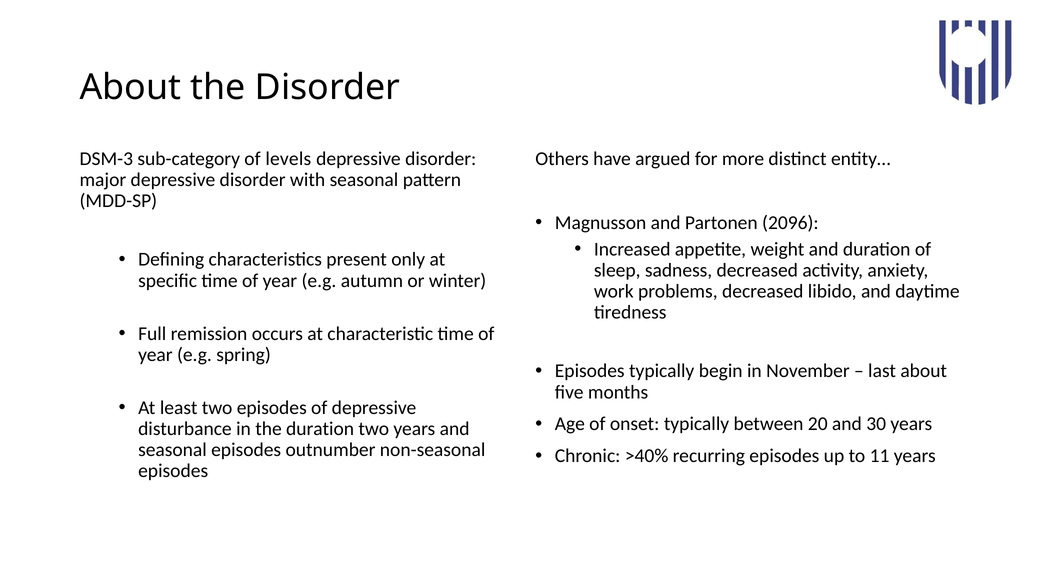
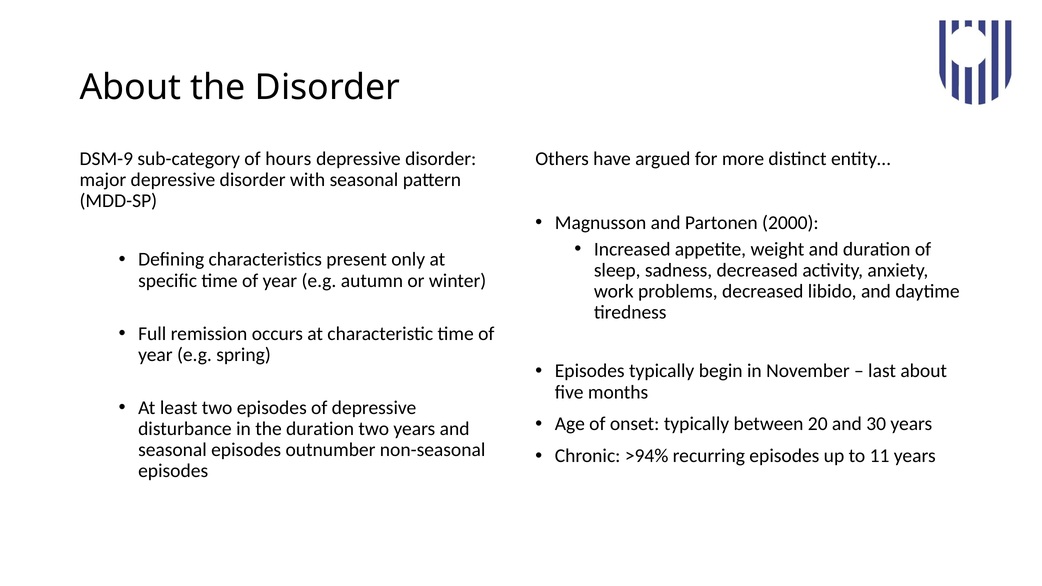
DSM-3: DSM-3 -> DSM-9 (106, 159)
levels: levels -> hours (288, 159)
2096: 2096 -> 2000 (790, 223)
>40%: >40% -> >94% (647, 456)
